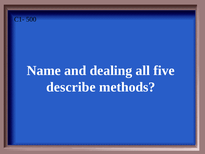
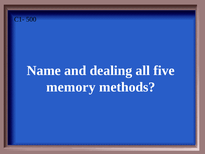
describe: describe -> memory (71, 87)
